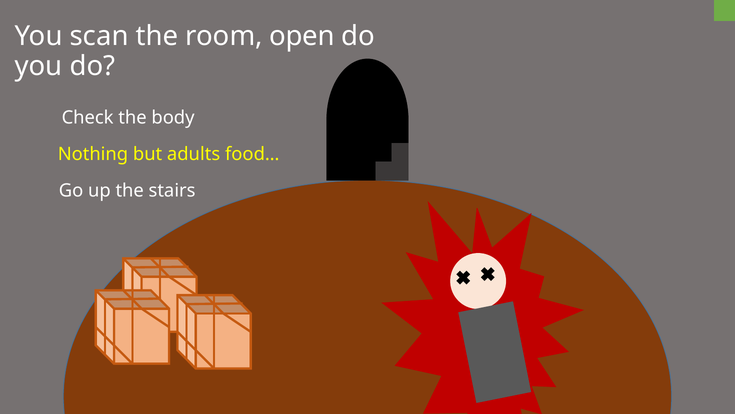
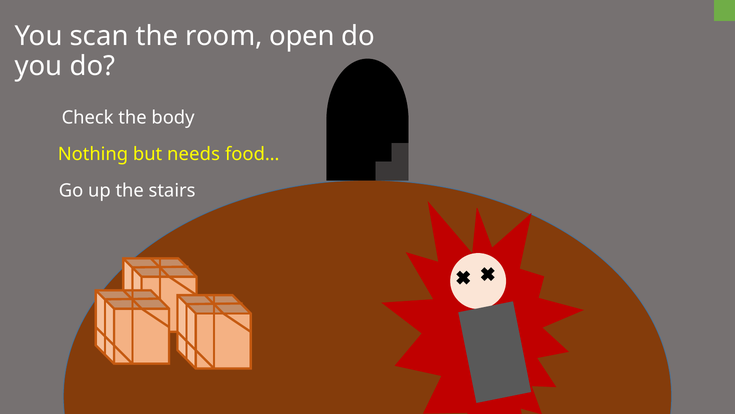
adults: adults -> needs (194, 154)
